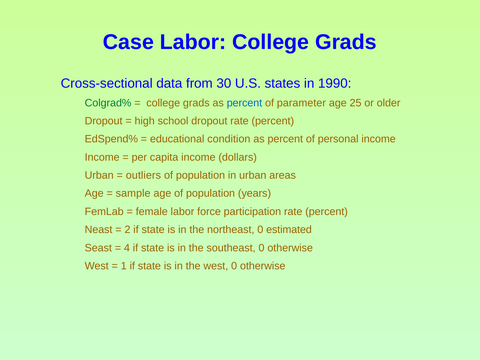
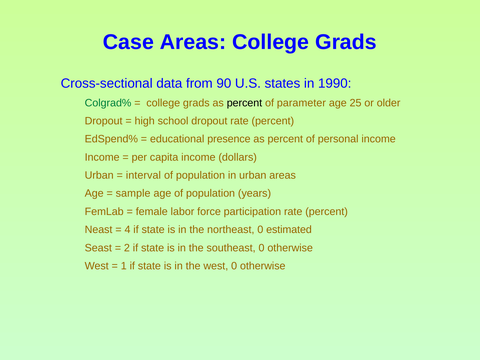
Case Labor: Labor -> Areas (193, 42)
30: 30 -> 90 (224, 83)
percent colour: blue -> black (244, 103)
condition: condition -> presence (229, 139)
outliers: outliers -> interval (143, 175)
2: 2 -> 4 (127, 230)
4: 4 -> 2 (127, 248)
